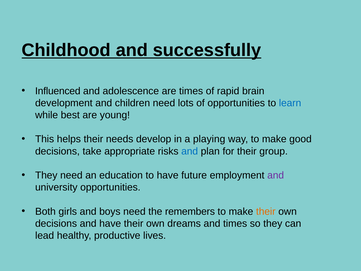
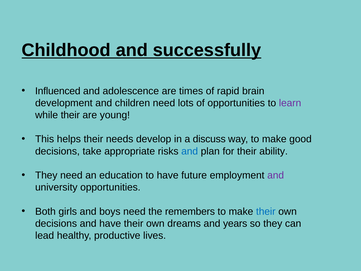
learn colour: blue -> purple (290, 103)
while best: best -> their (70, 115)
playing: playing -> discuss (209, 139)
group: group -> ability (274, 151)
their colour: orange -> blue (266, 211)
and times: times -> years (235, 223)
